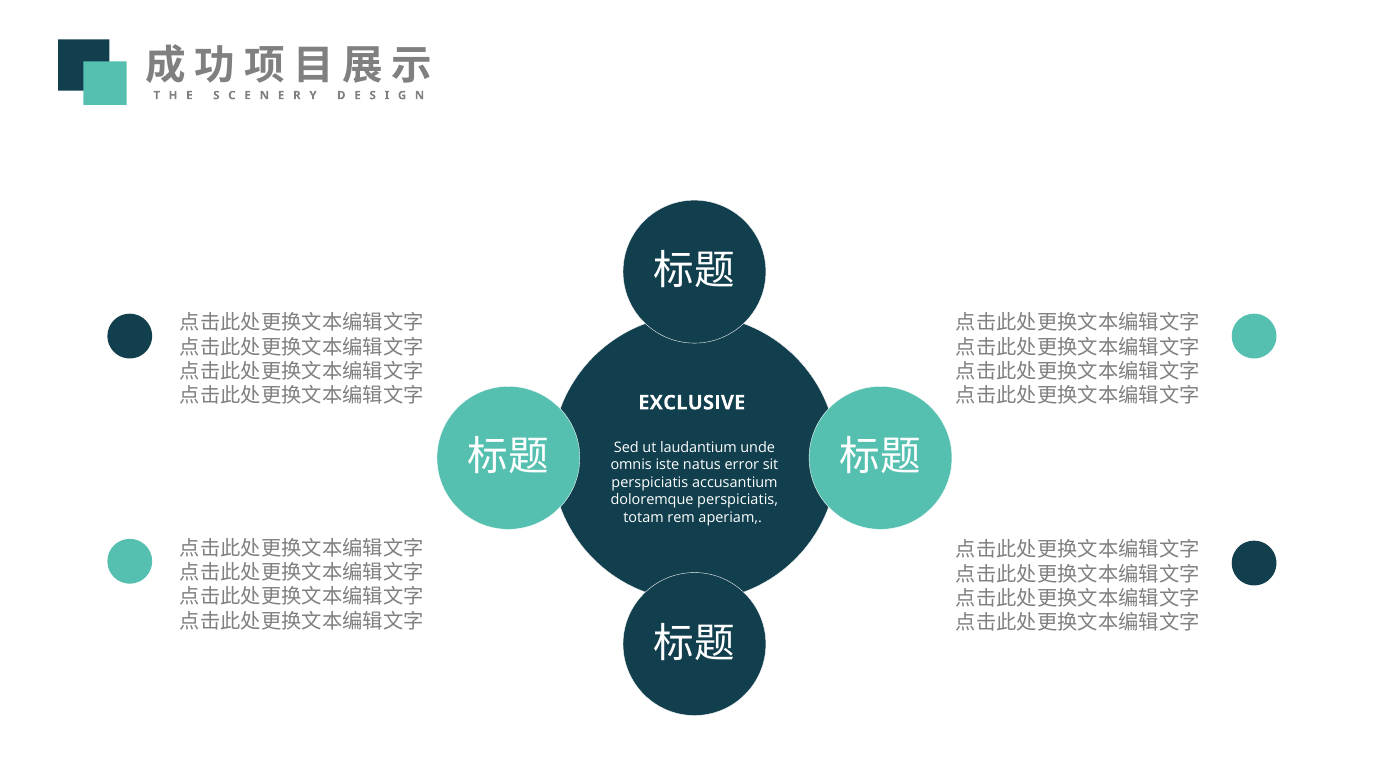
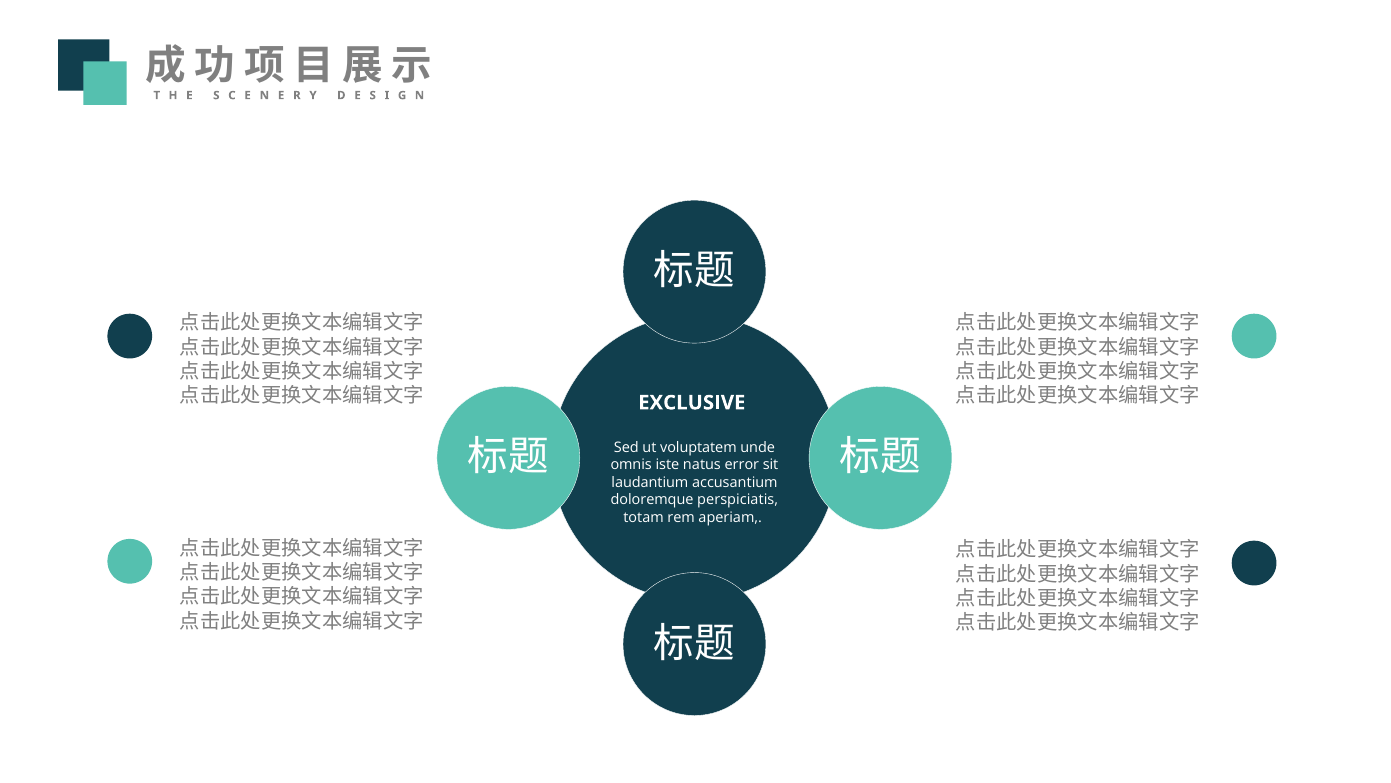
laudantium: laudantium -> voluptatem (698, 447)
perspiciatis: perspiciatis -> laudantium (650, 482)
